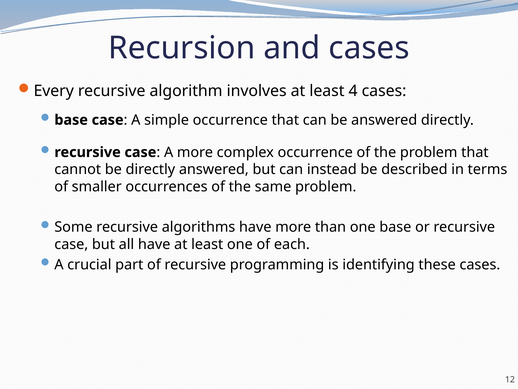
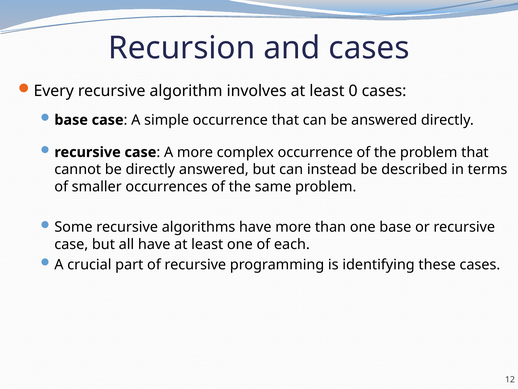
4: 4 -> 0 (353, 91)
